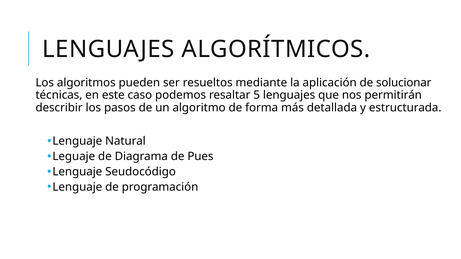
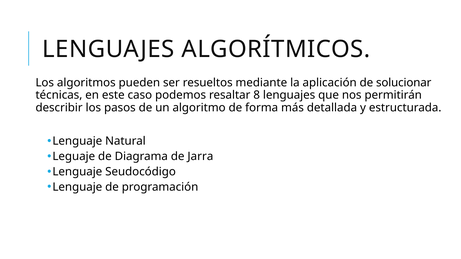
5: 5 -> 8 (257, 95)
Pues: Pues -> Jarra (200, 157)
